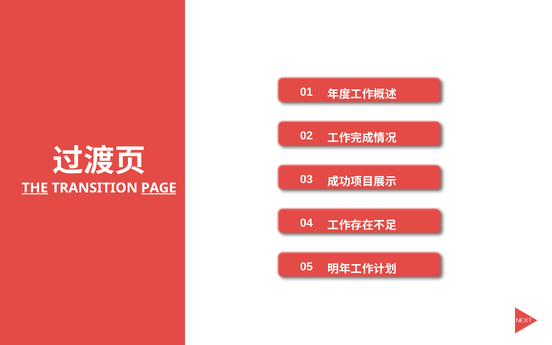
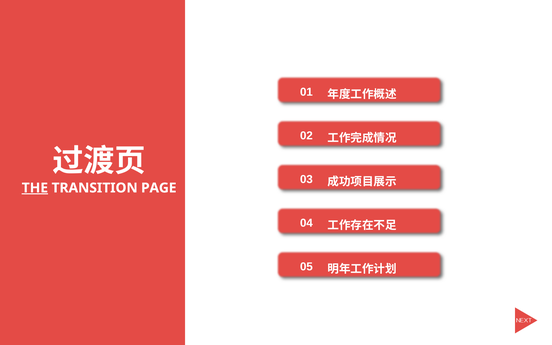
PAGE underline: present -> none (159, 188)
